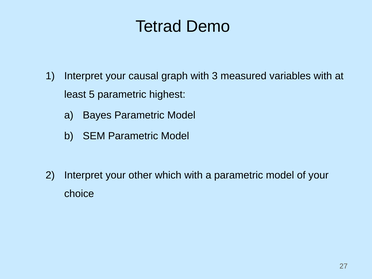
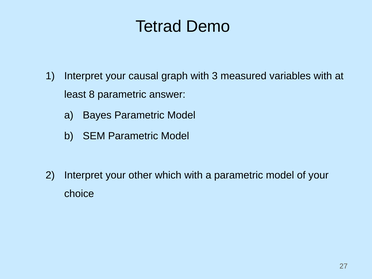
5: 5 -> 8 (92, 95)
highest: highest -> answer (167, 95)
